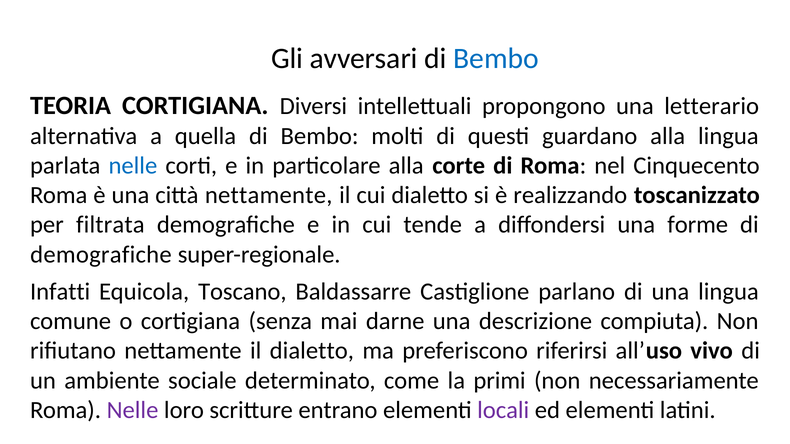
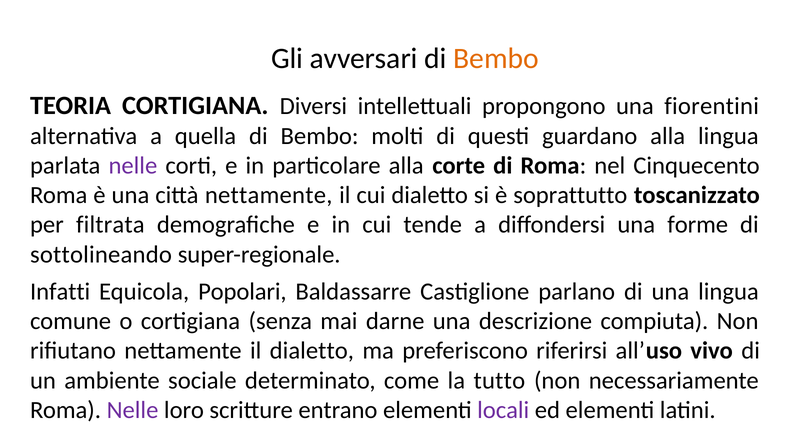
Bembo colour: blue -> orange (496, 58)
letterario: letterario -> fiorentini (712, 106)
nelle colour: blue -> purple (133, 166)
realizzando: realizzando -> soprattutto (570, 195)
demografiche: demografiche -> sottolineando (101, 255)
Toscano: Toscano -> Popolari (242, 292)
primi: primi -> tutto (499, 381)
